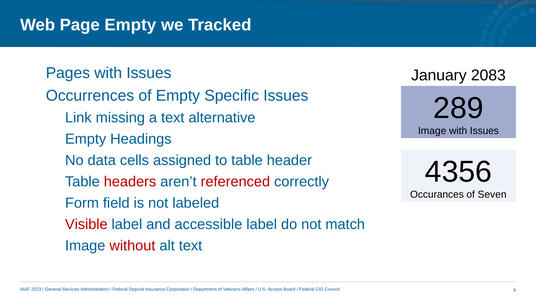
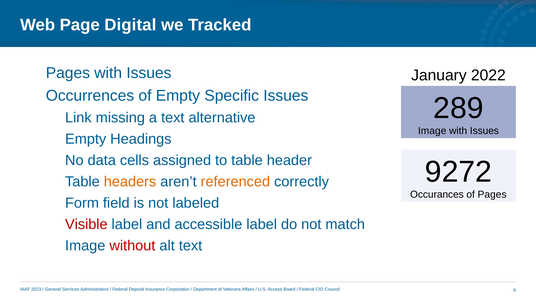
Page Empty: Empty -> Digital (130, 25)
2083: 2083 -> 2022 (488, 75)
4356: 4356 -> 9272 (458, 172)
headers colour: red -> orange (130, 181)
referenced colour: red -> orange (235, 181)
of Seven: Seven -> Pages (492, 194)
